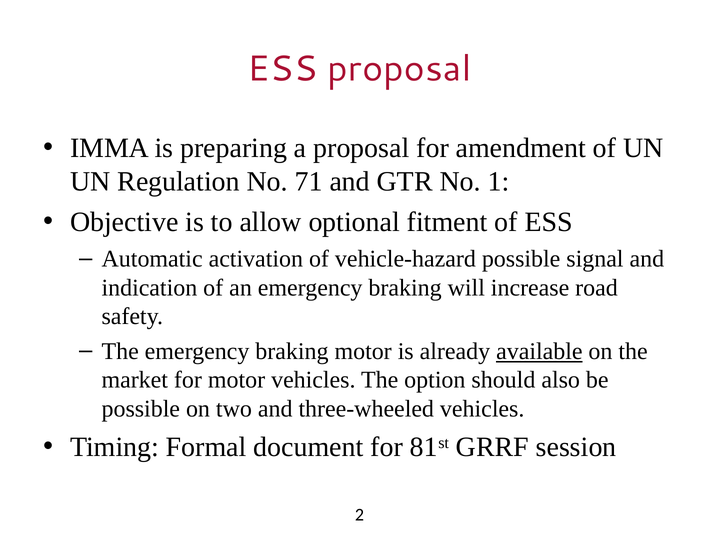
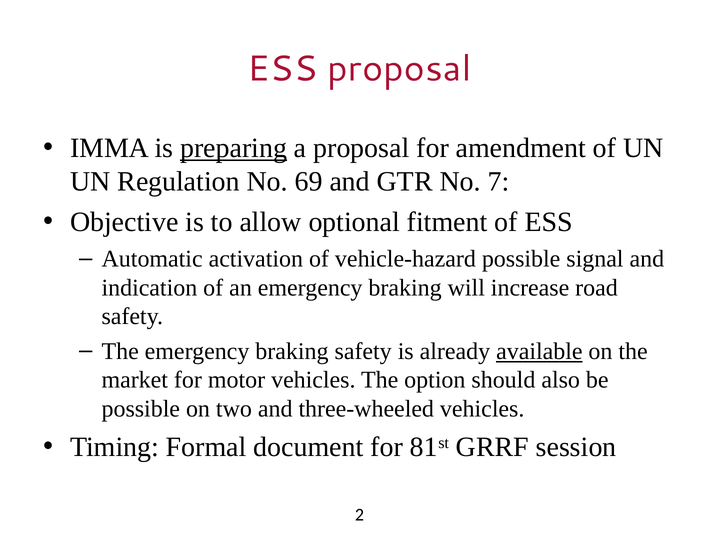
preparing underline: none -> present (234, 148)
71: 71 -> 69 (309, 182)
1: 1 -> 7 (499, 182)
braking motor: motor -> safety (363, 351)
